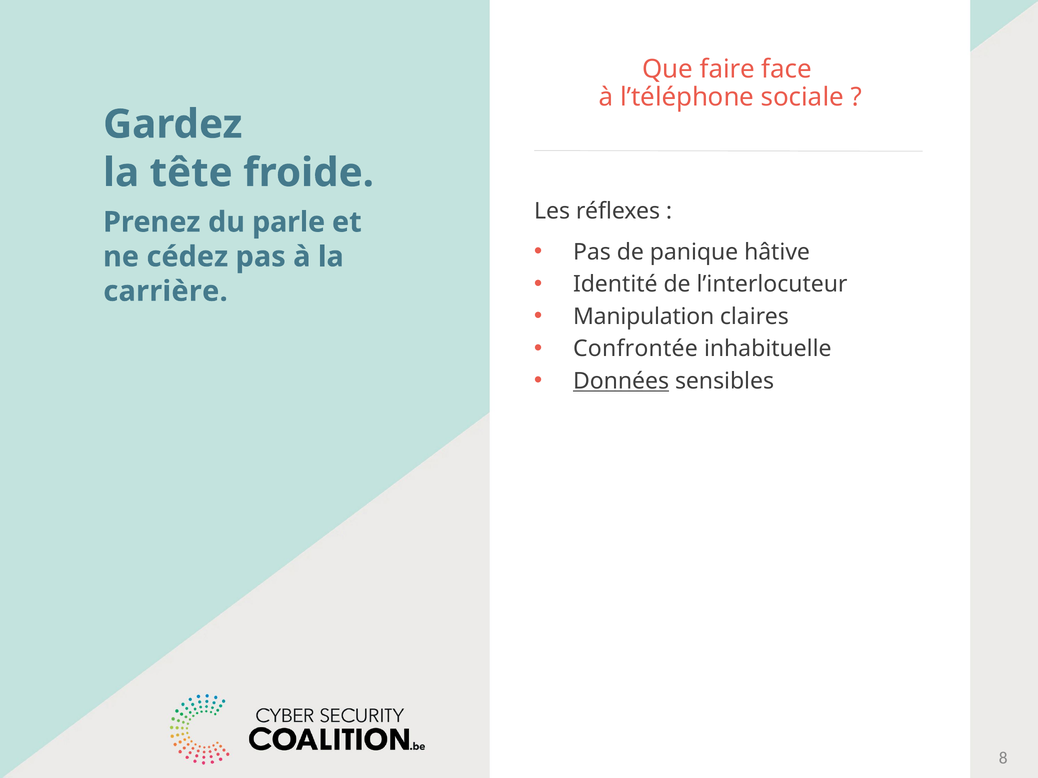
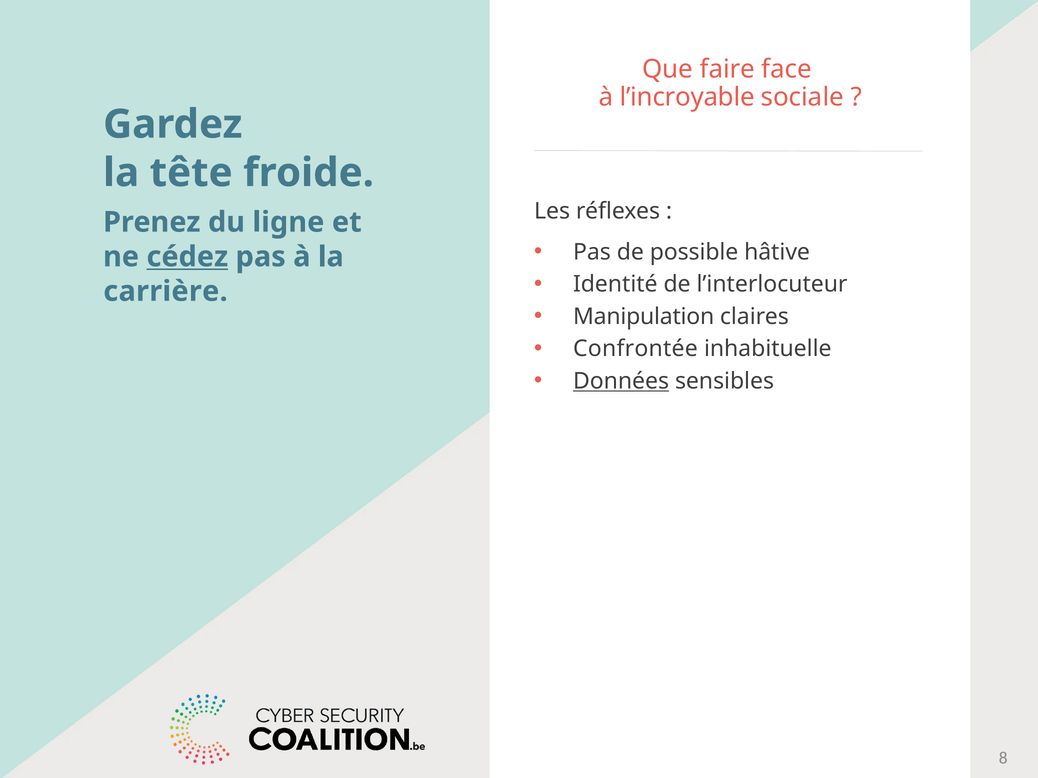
l’téléphone: l’téléphone -> l’incroyable (687, 97)
parle: parle -> ligne (288, 222)
panique: panique -> possible (694, 252)
cédez underline: none -> present (187, 257)
